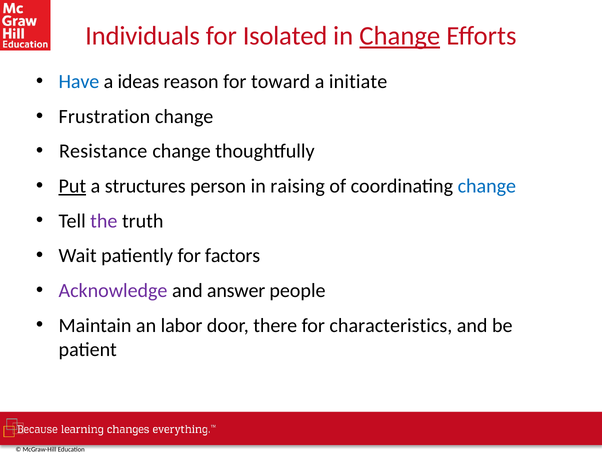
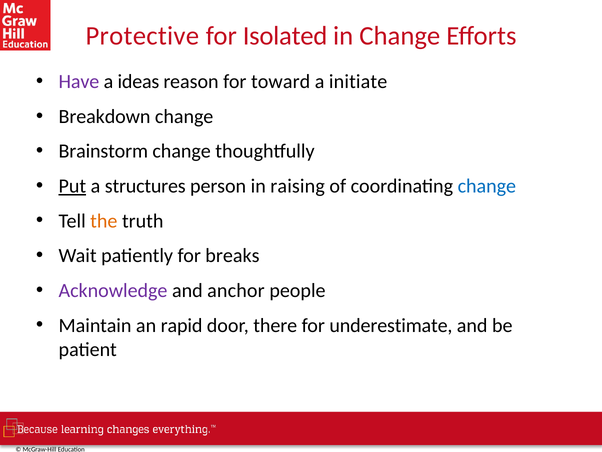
Individuals: Individuals -> Protective (142, 36)
Change underline: present -> none (400, 36)
Have colour: blue -> purple (79, 82)
Frustration: Frustration -> Breakdown (105, 116)
Resistance: Resistance -> Brainstorm (103, 151)
the colour: purple -> orange (104, 221)
factors: factors -> breaks (232, 255)
answer: answer -> anchor (236, 290)
labor: labor -> rapid (182, 325)
characteristics: characteristics -> underestimate (391, 325)
